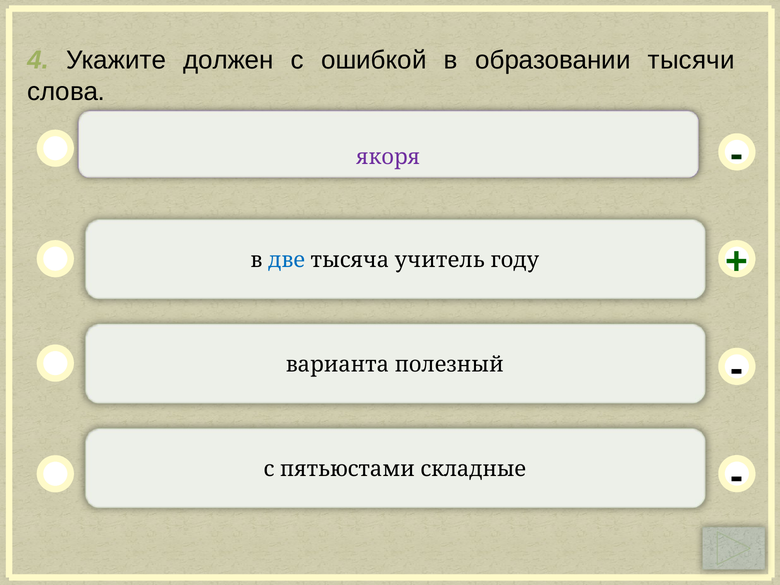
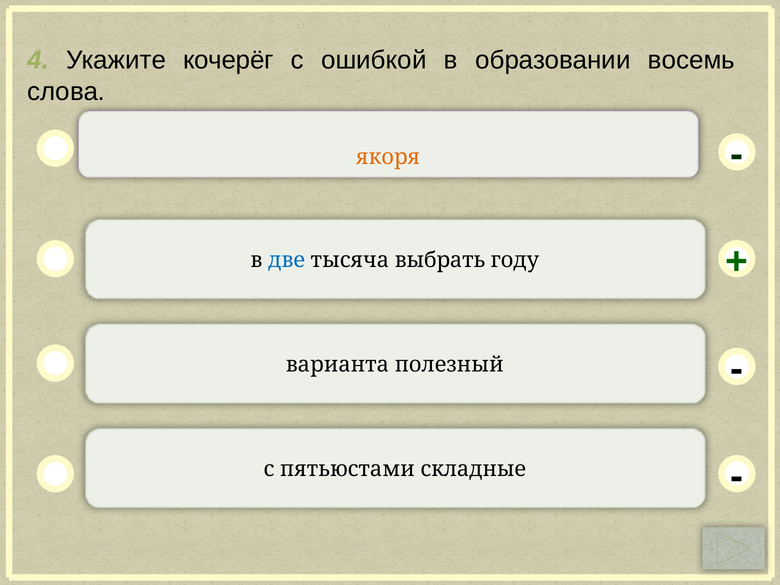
должен: должен -> кочерёг (228, 60)
тысячи: тысячи -> восемь (691, 60)
якоря colour: purple -> orange (388, 157)
учитель: учитель -> выбрать (440, 260)
